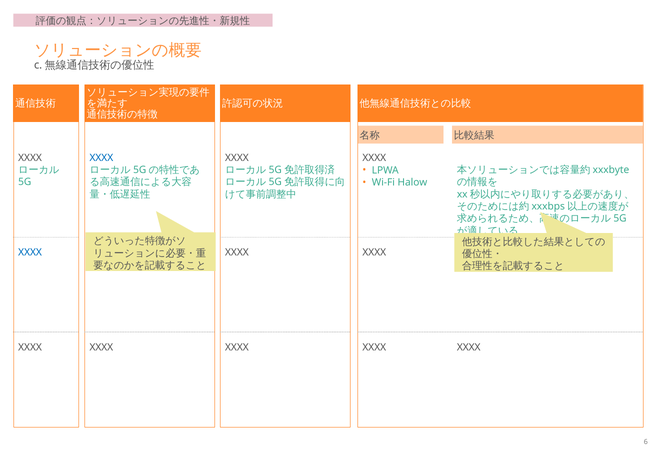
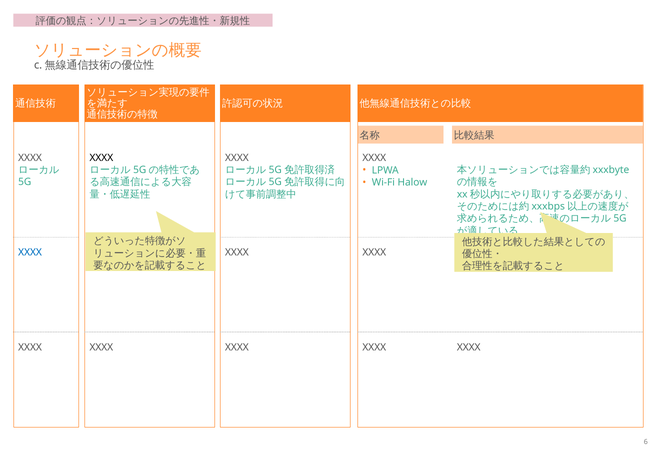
XXXX colour: blue -> black (101, 158)
